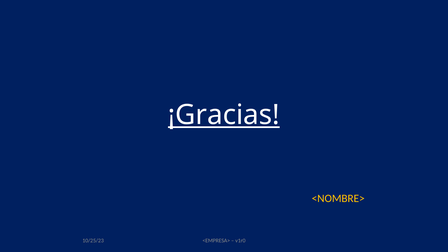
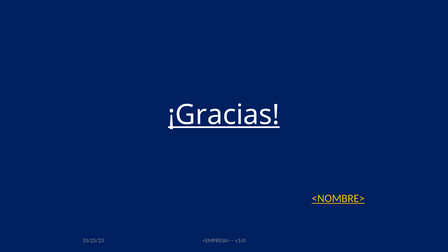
<NOMBRE> underline: none -> present (338, 198)
